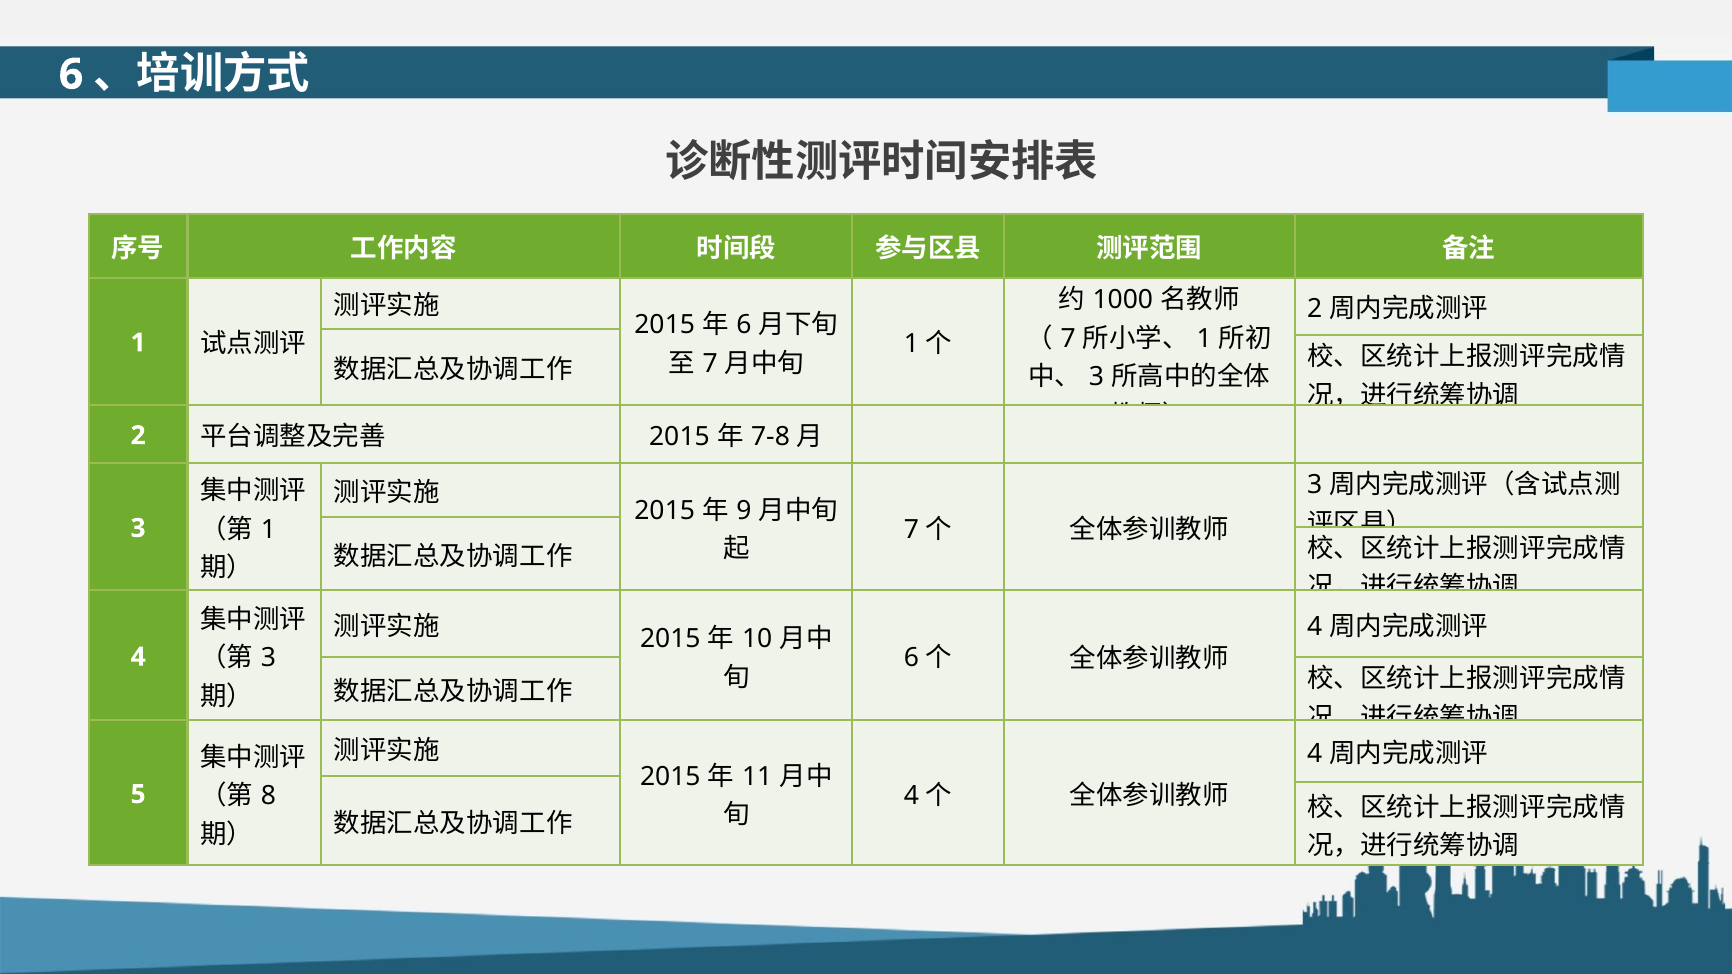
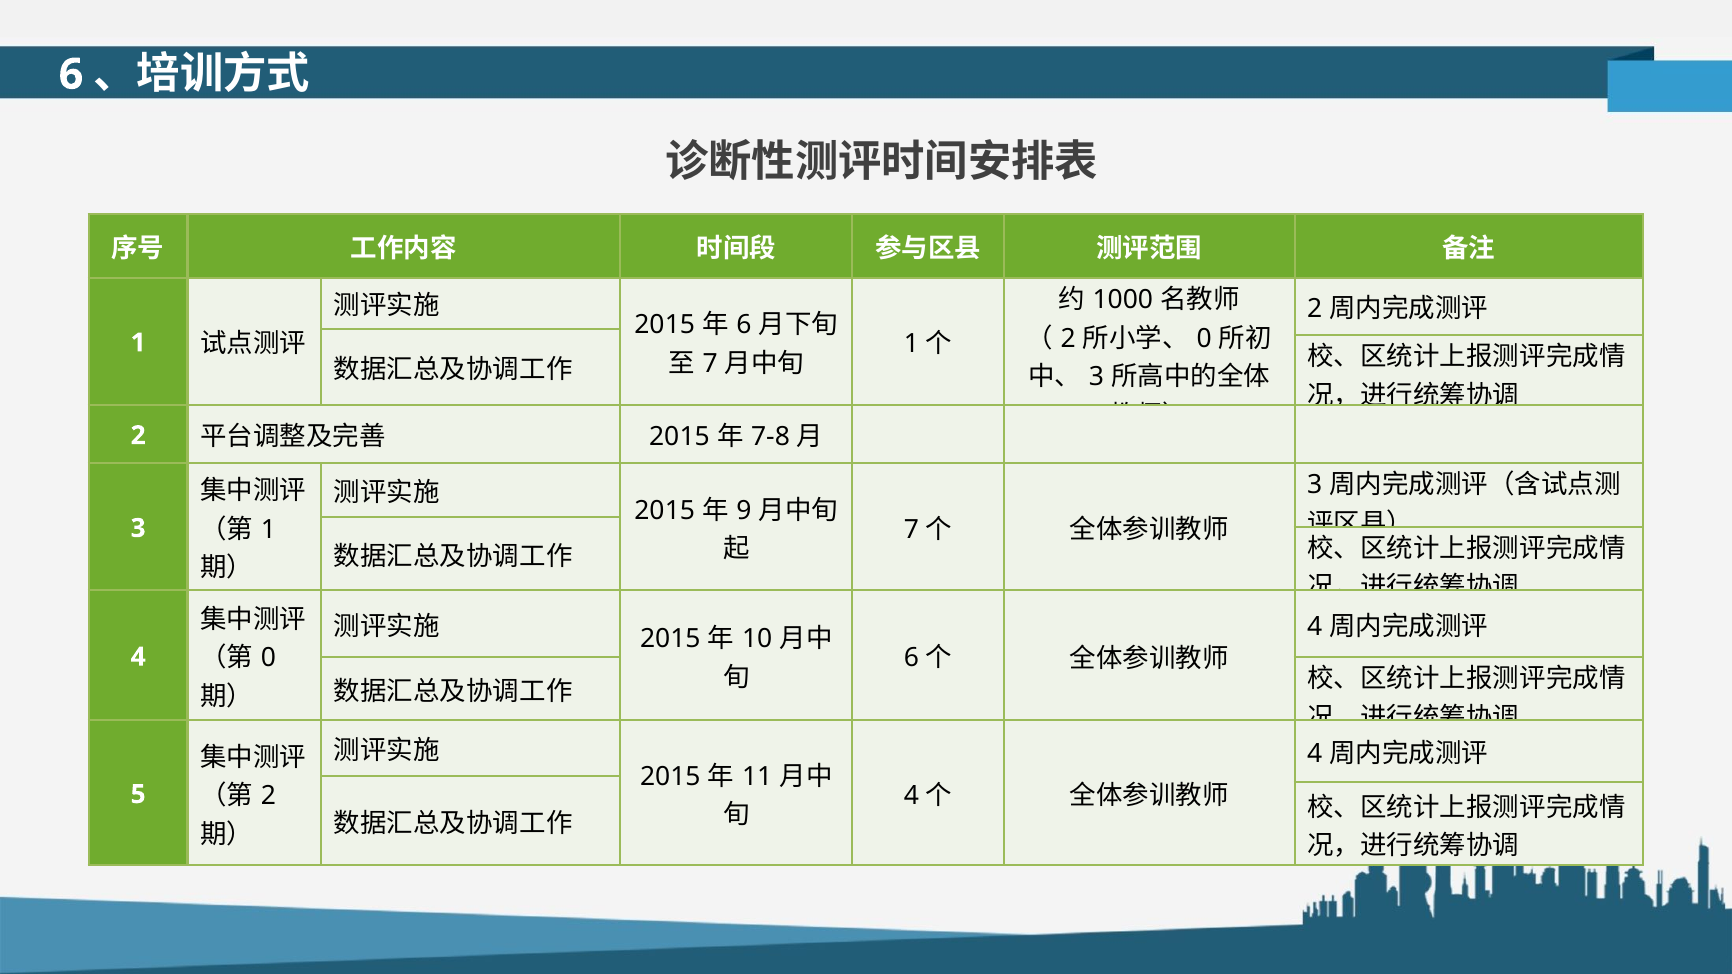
7: 7 -> 2 (1068, 338)
1: 1 -> 0 (1204, 338)
3: 3 -> 0 (268, 658)
8: 8 -> 2 (268, 796)
